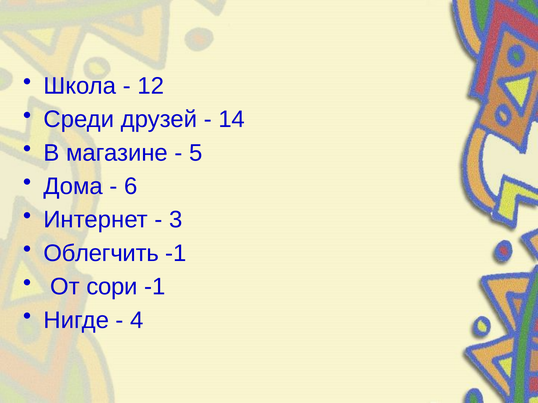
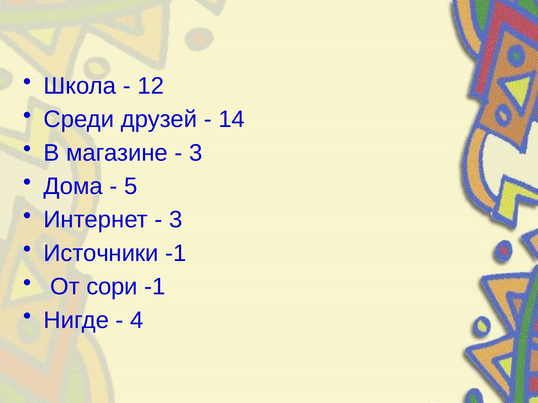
5: 5 -> 3 (196, 153)
6: 6 -> 5 (131, 187)
Облегчить: Облегчить -> Источники (101, 254)
